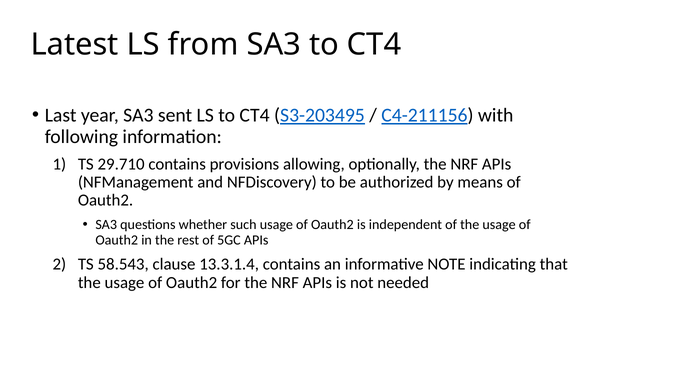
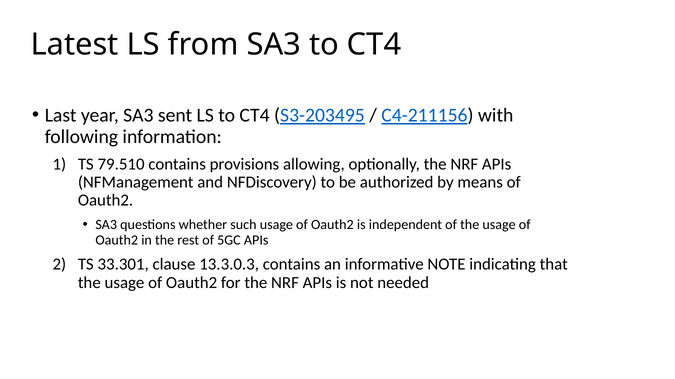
29.710: 29.710 -> 79.510 (121, 164)
58.543: 58.543 -> 33.301 (123, 265)
13.3.1.4: 13.3.1.4 -> 13.3.0.3 (229, 265)
